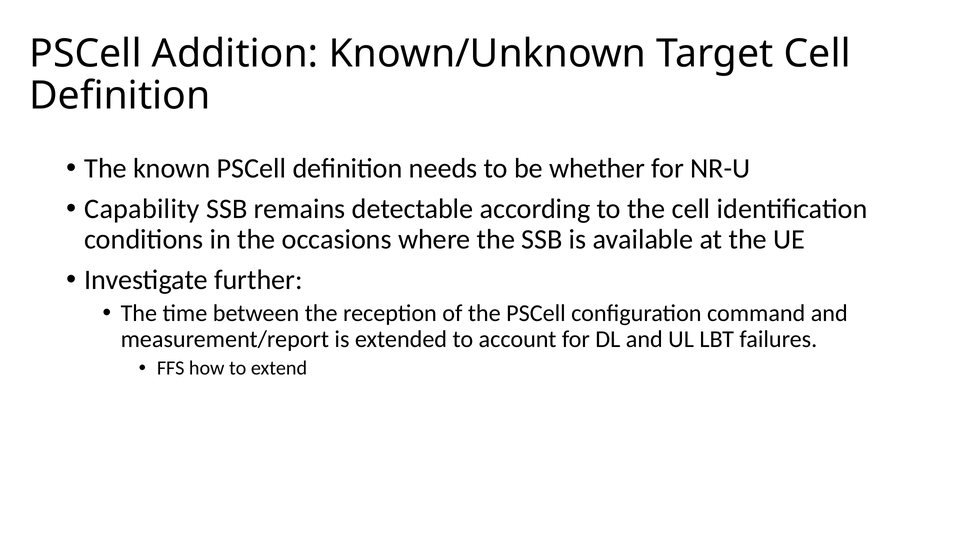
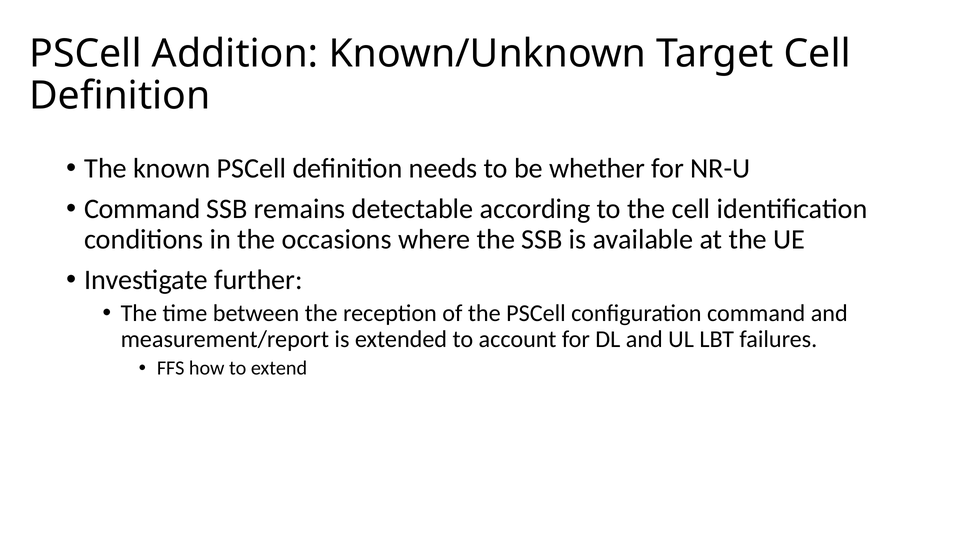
Capability: Capability -> Command (142, 209)
